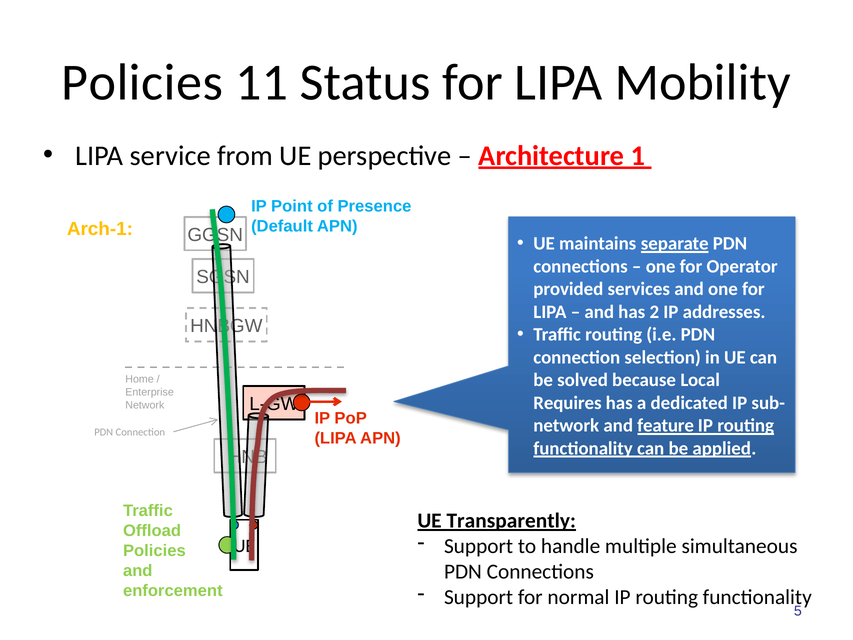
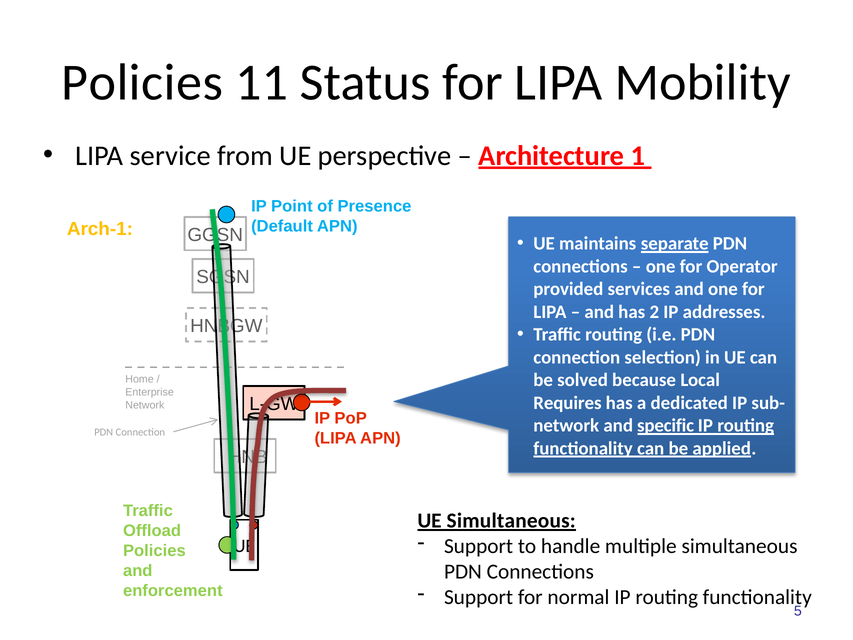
feature: feature -> specific (666, 425)
UE Transparently: Transparently -> Simultaneous (511, 520)
